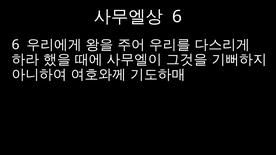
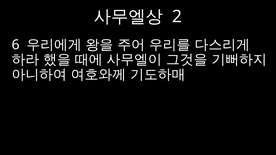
6: 6 -> 2 (177, 17)
